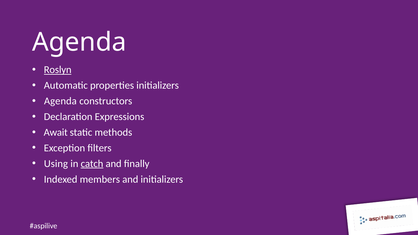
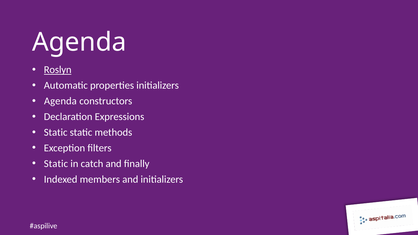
Await: Await -> Static (56, 132)
Using: Using -> Static (56, 164)
catch underline: present -> none (92, 164)
